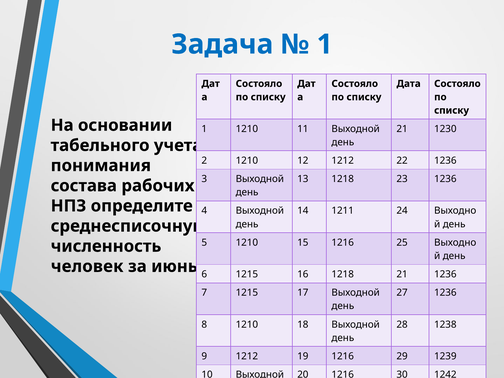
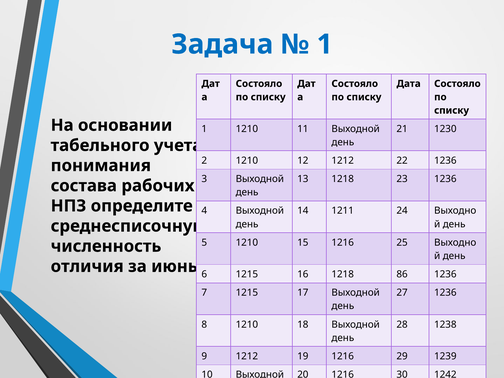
человек: человек -> отличия (87, 266)
1218 21: 21 -> 86 (402, 274)
